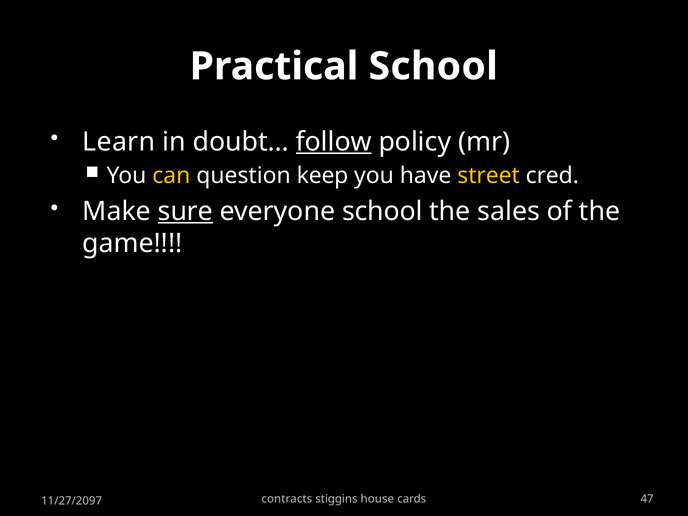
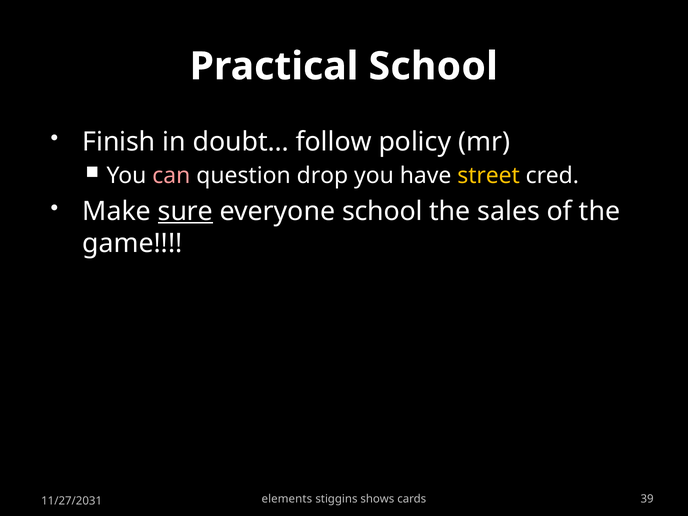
Learn: Learn -> Finish (119, 142)
follow underline: present -> none (334, 142)
can colour: yellow -> pink (171, 176)
keep: keep -> drop (322, 176)
contracts: contracts -> elements (287, 499)
house: house -> shows (377, 499)
47: 47 -> 39 (647, 499)
11/27/2097: 11/27/2097 -> 11/27/2031 (72, 501)
